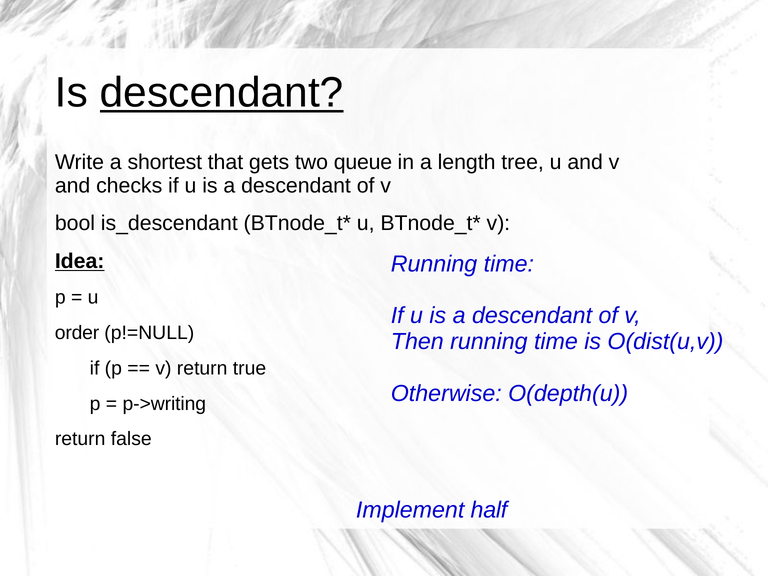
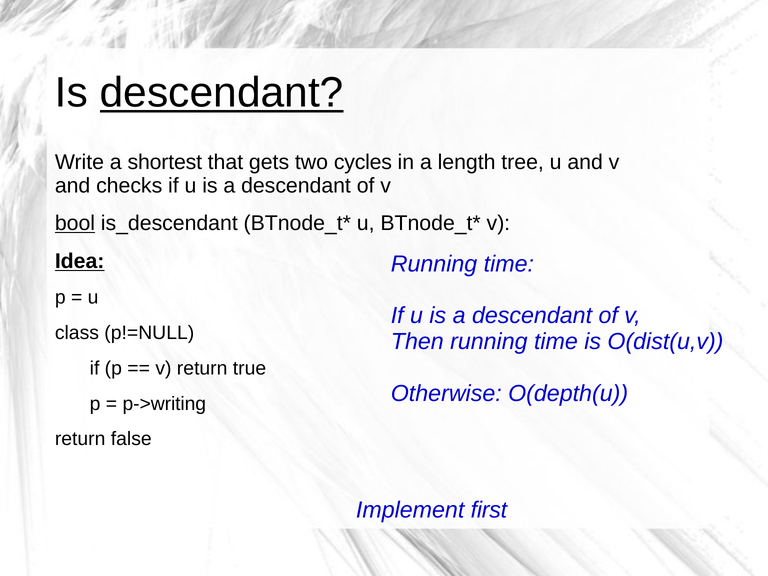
queue: queue -> cycles (363, 162)
bool underline: none -> present (75, 223)
order: order -> class (77, 333)
half: half -> first (489, 510)
